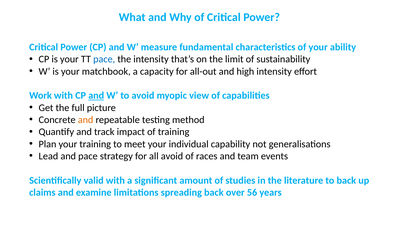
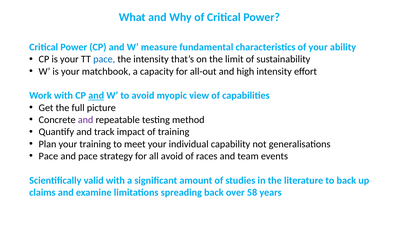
and colour: orange -> purple (86, 120)
Lead: Lead -> Pace (48, 156)
56: 56 -> 58 (252, 193)
